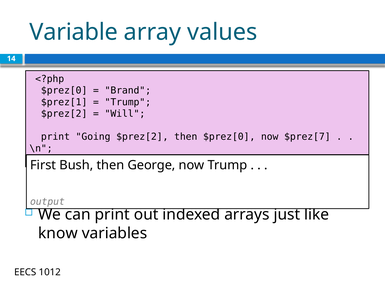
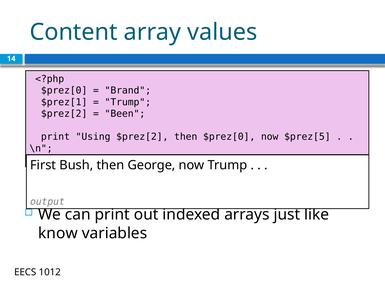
Variable: Variable -> Content (74, 32)
Will: Will -> Been (125, 114)
Going: Going -> Using (93, 137)
$prez[7: $prez[7 -> $prez[5 (307, 137)
